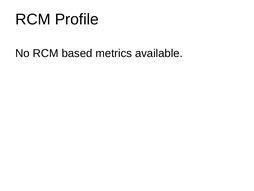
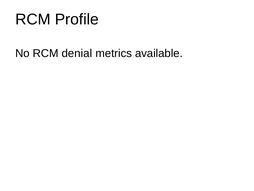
based: based -> denial (77, 53)
